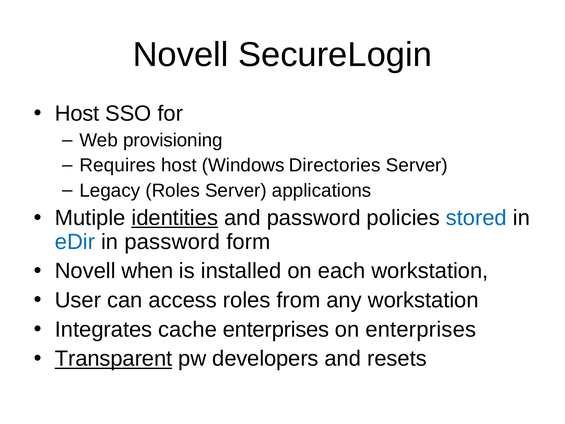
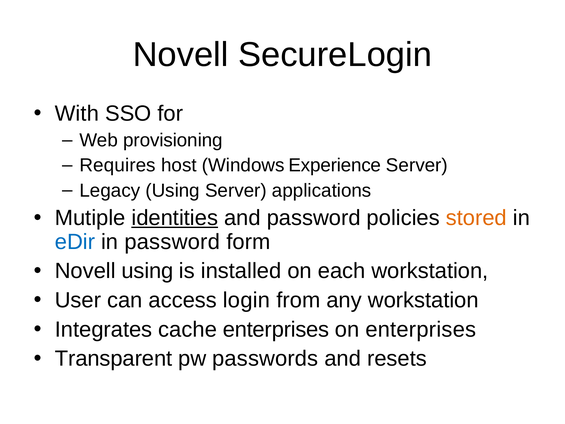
Host: Host -> With (77, 114)
Directories: Directories -> Experience (335, 165)
Legacy Roles: Roles -> Using (173, 190)
stored colour: blue -> orange (476, 218)
Novell when: when -> using (147, 271)
access roles: roles -> login (247, 300)
Transparent underline: present -> none (114, 359)
developers: developers -> passwords (265, 359)
